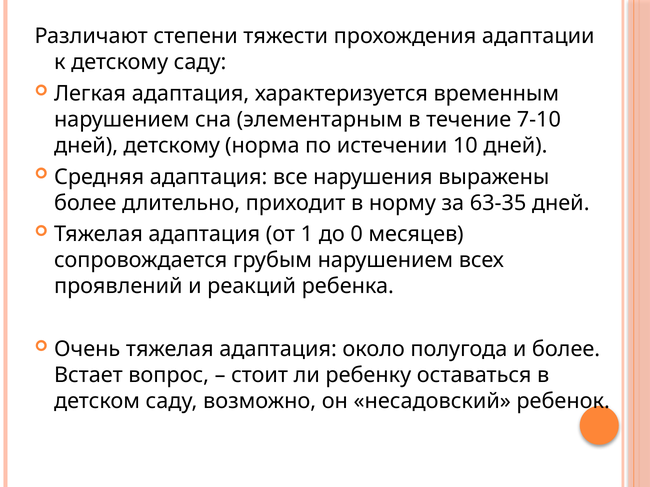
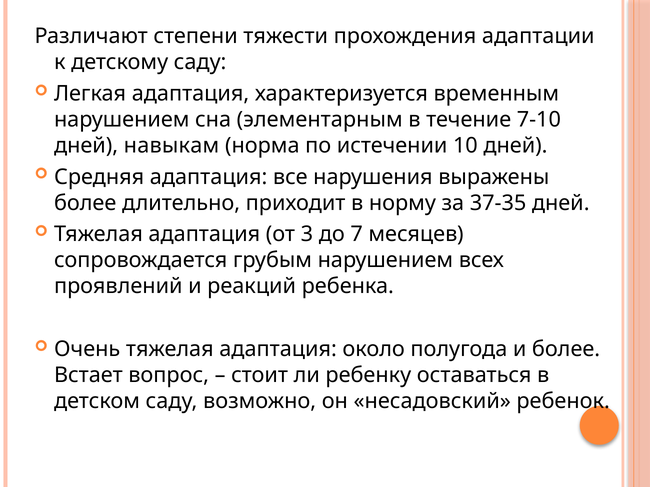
дней детскому: детскому -> навыкам (171, 146)
63-35: 63-35 -> 37-35 (498, 203)
1: 1 -> 3 (307, 235)
0: 0 -> 7 (357, 235)
